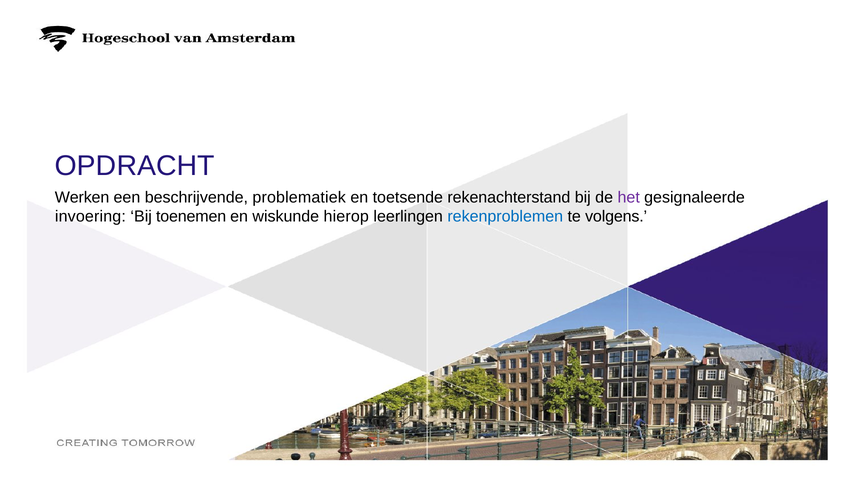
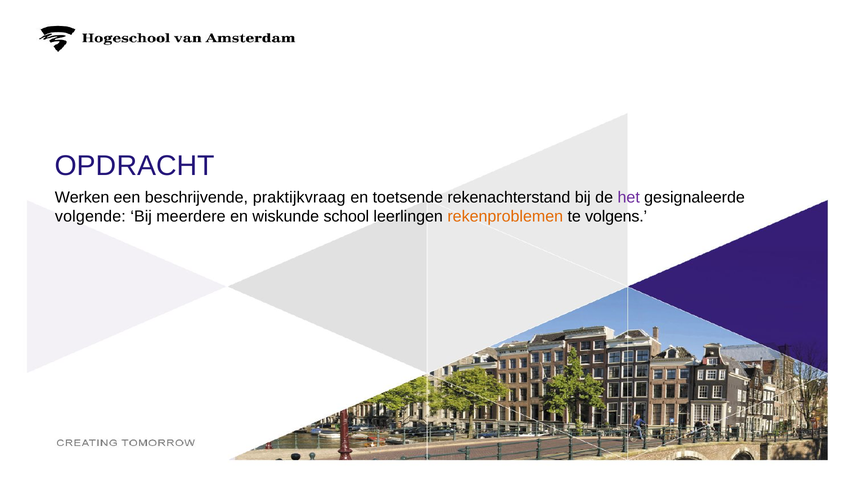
problematiek: problematiek -> praktijkvraag (299, 197)
invoering: invoering -> volgende (90, 217)
toenemen: toenemen -> meerdere (191, 217)
hierop: hierop -> school (346, 217)
rekenproblemen colour: blue -> orange (505, 217)
